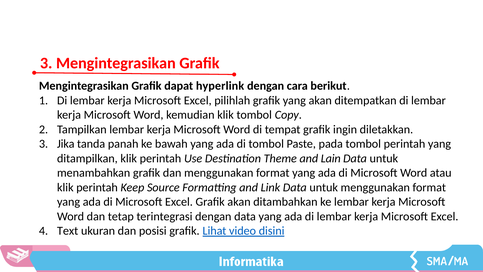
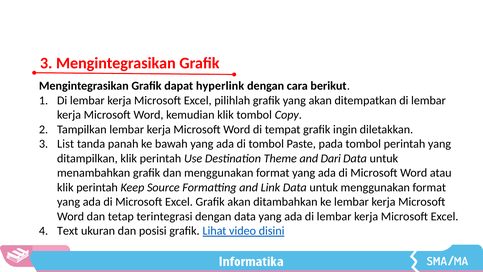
Jika: Jika -> List (66, 144)
Lain: Lain -> Dari (331, 158)
